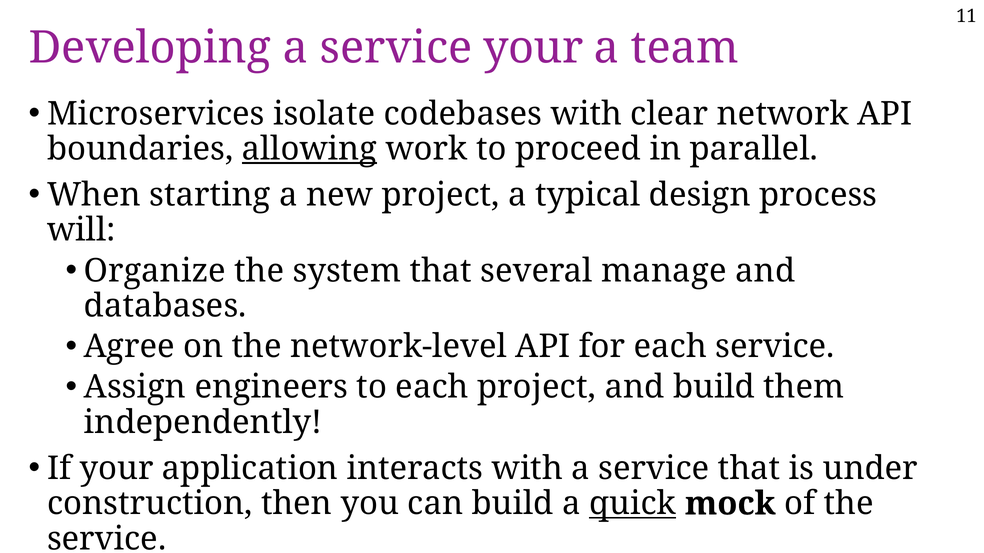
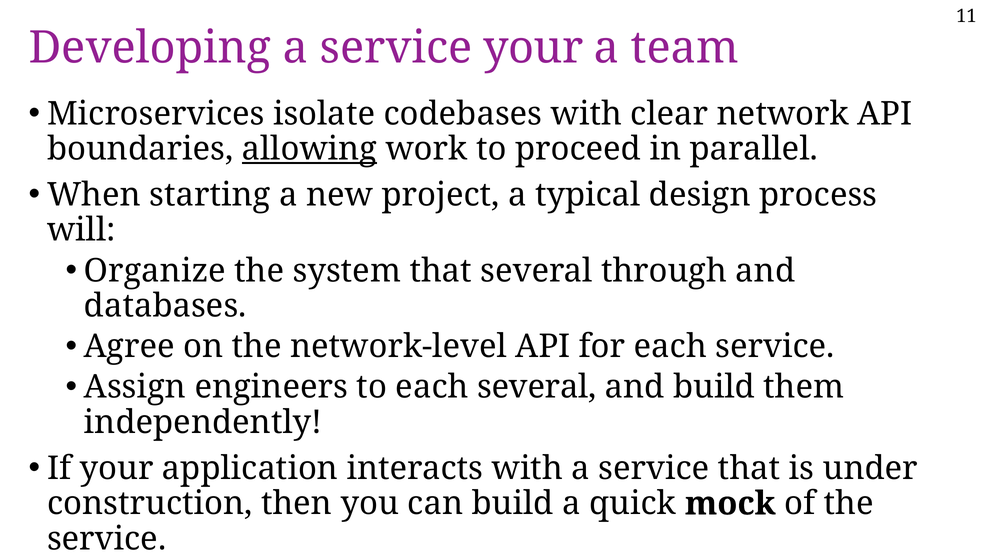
manage: manage -> through (664, 271)
each project: project -> several (537, 388)
quick underline: present -> none (633, 504)
